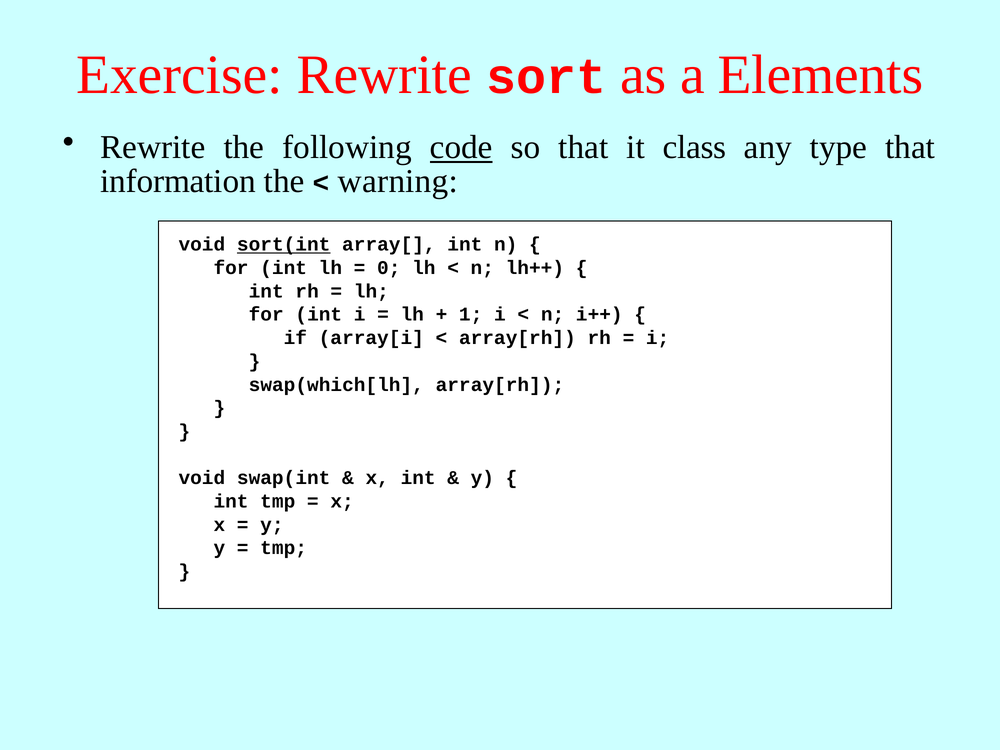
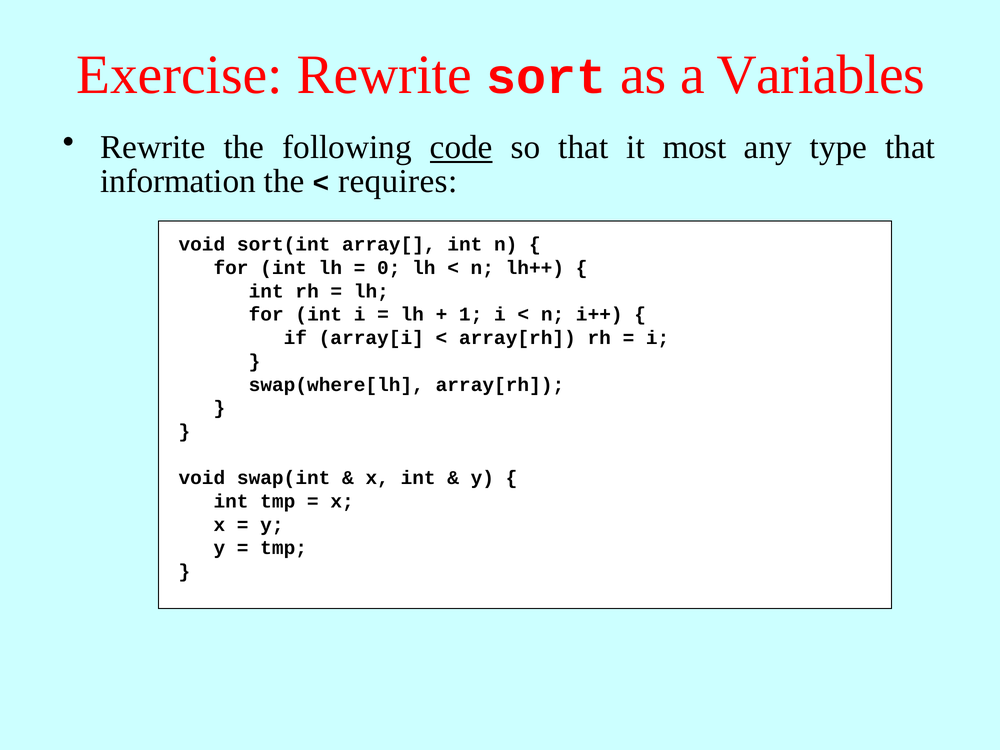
Elements: Elements -> Variables (821, 75)
class: class -> most (694, 147)
warning: warning -> requires (398, 181)
sort(int underline: present -> none (284, 245)
swap(which[lh: swap(which[lh -> swap(where[lh (336, 385)
